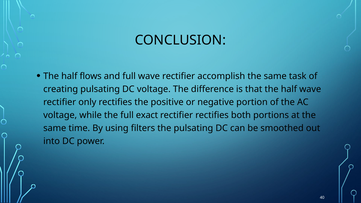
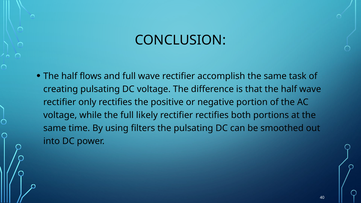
exact: exact -> likely (147, 115)
